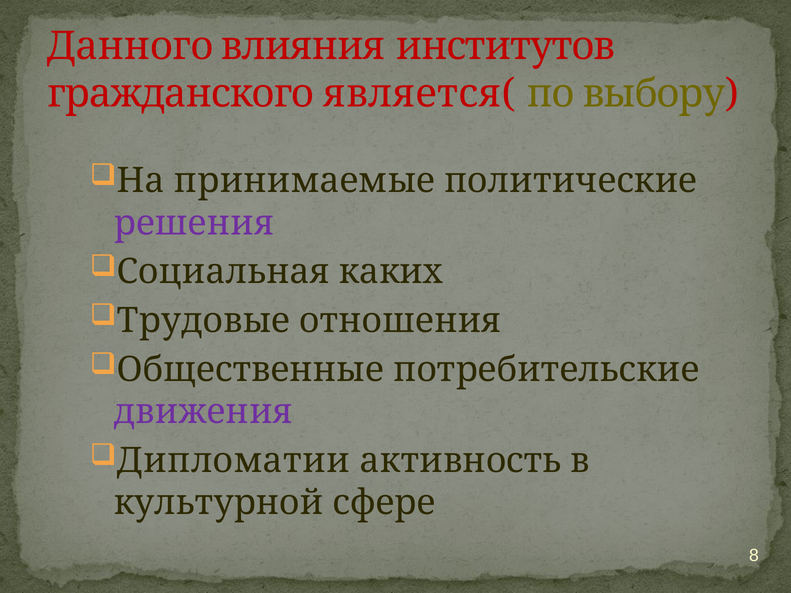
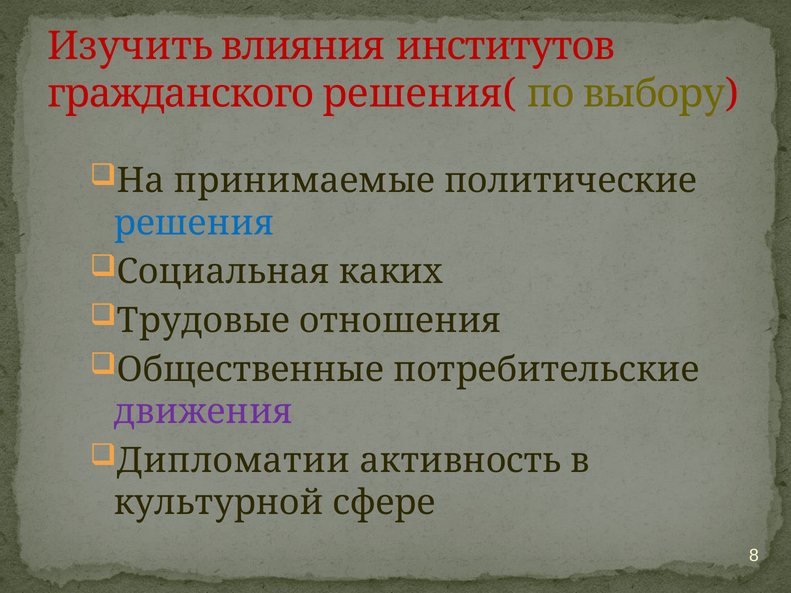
Данного: Данного -> Изучить (130, 46)
является(: является( -> решения( (419, 94)
решения colour: purple -> blue (194, 223)
